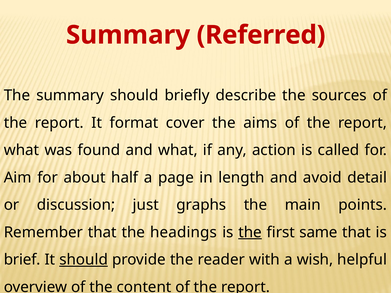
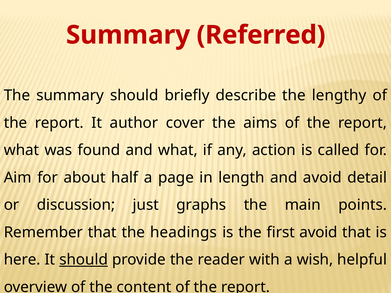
sources: sources -> lengthy (339, 96)
format: format -> author (134, 123)
the underline: present -> none (250, 232)
first same: same -> avoid (318, 232)
brief: brief -> here (22, 260)
